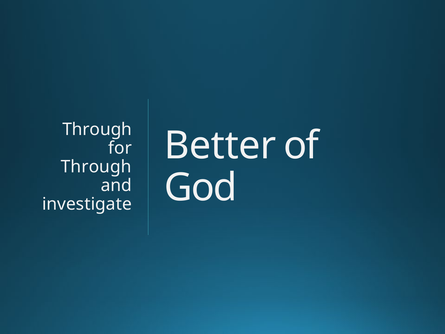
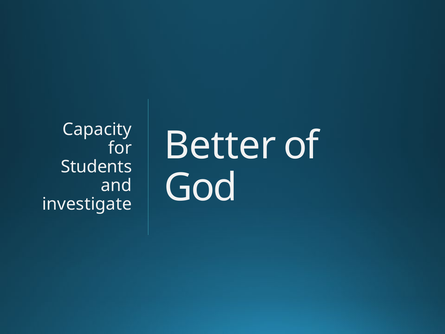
Through: Through -> Capacity (97, 129)
Through: Through -> Students (96, 167)
